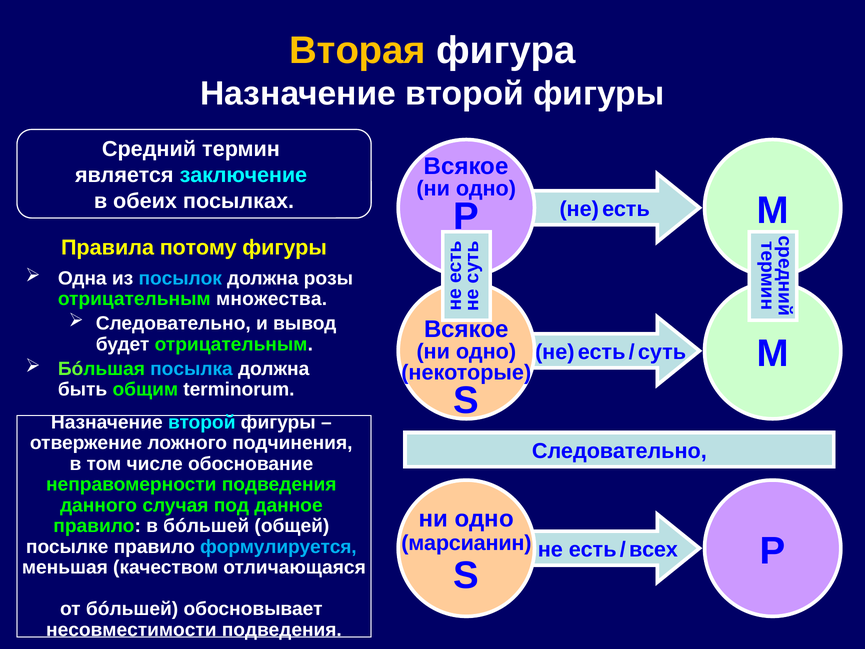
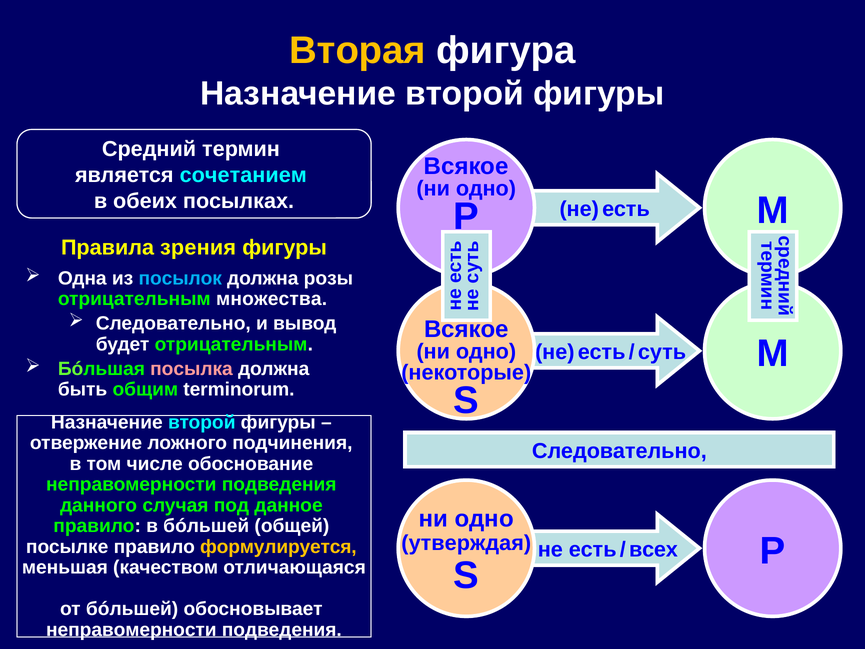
заключение: заключение -> сочетанием (243, 175)
потому: потому -> зрения (198, 247)
посылка colour: light blue -> pink (191, 369)
марсианин: марсианин -> утверждая (466, 543)
формулируется colour: light blue -> yellow (278, 547)
несовместимости: несовместимости -> неправомерности (131, 630)
